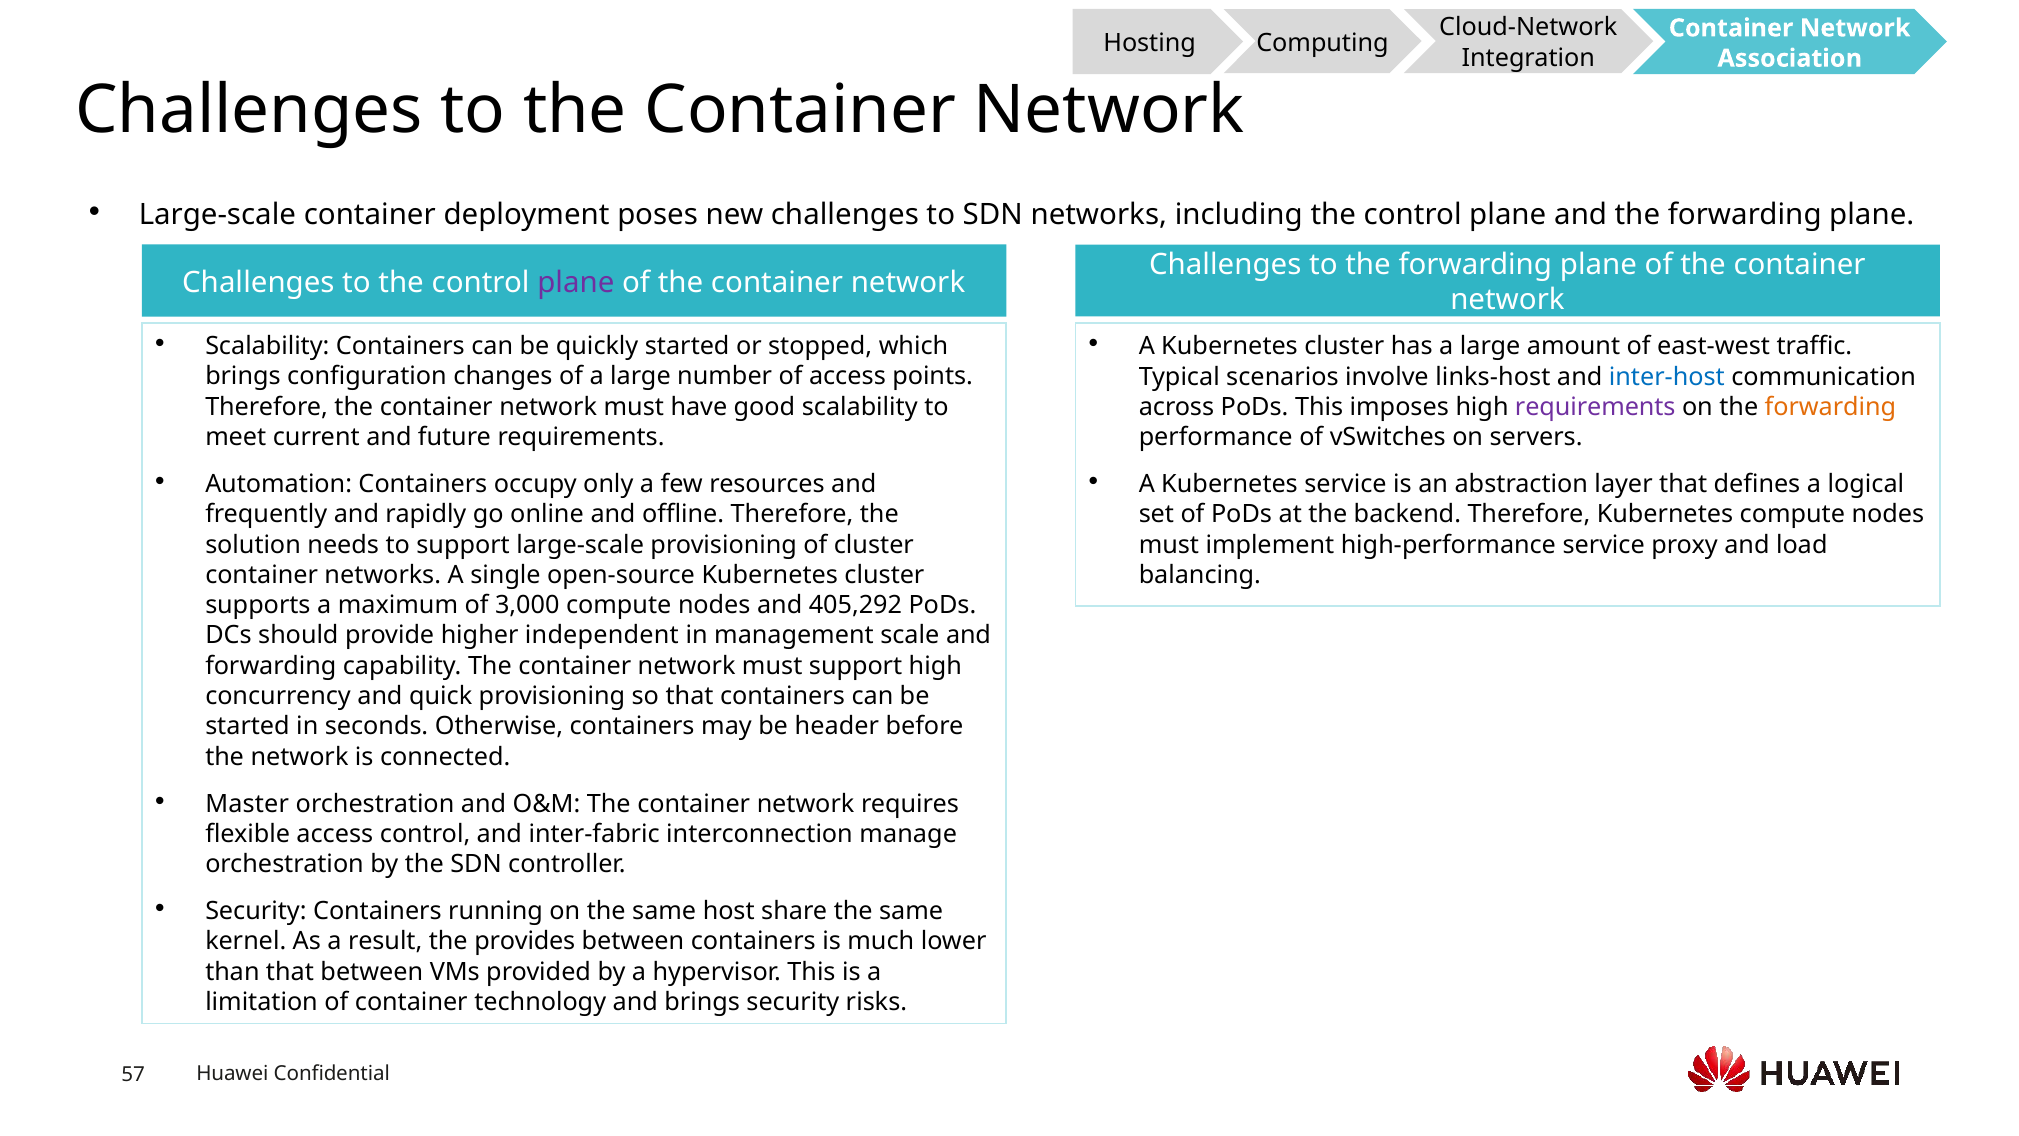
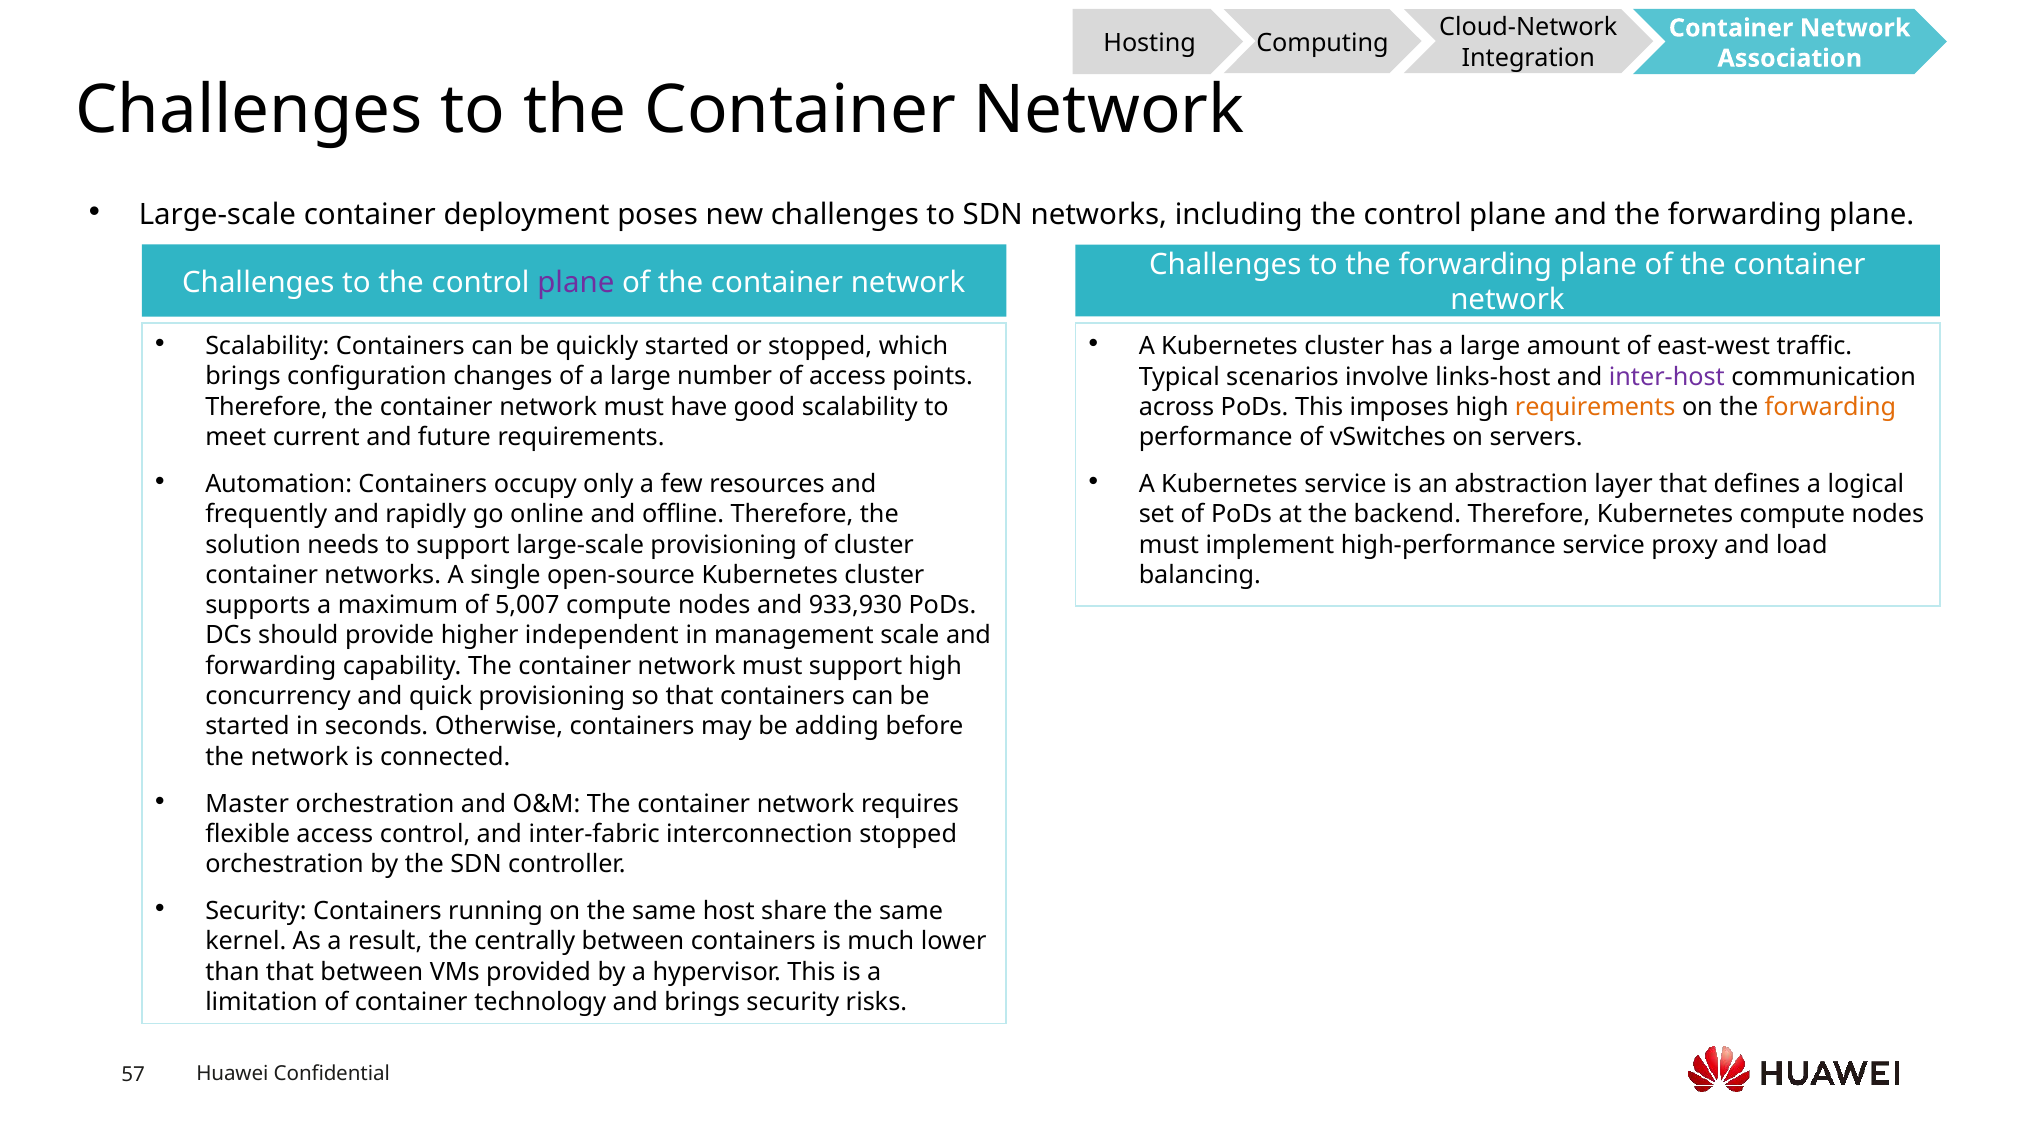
inter-host colour: blue -> purple (1667, 377)
requirements colour: purple -> orange (1595, 407)
3,000: 3,000 -> 5,007 (527, 605)
405,292: 405,292 -> 933,930 (855, 605)
header: header -> adding (837, 726)
interconnection manage: manage -> stopped (908, 834)
provides: provides -> centrally (525, 941)
